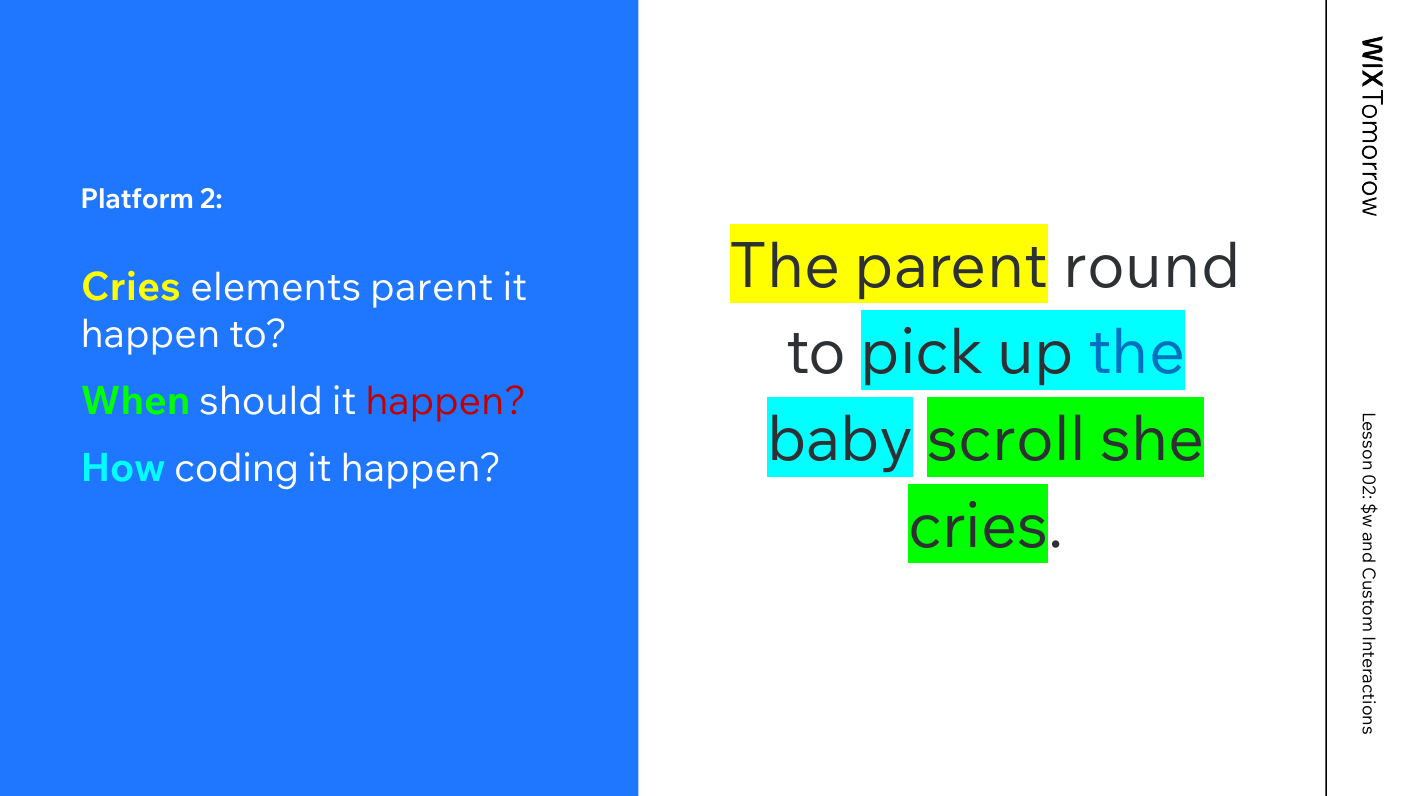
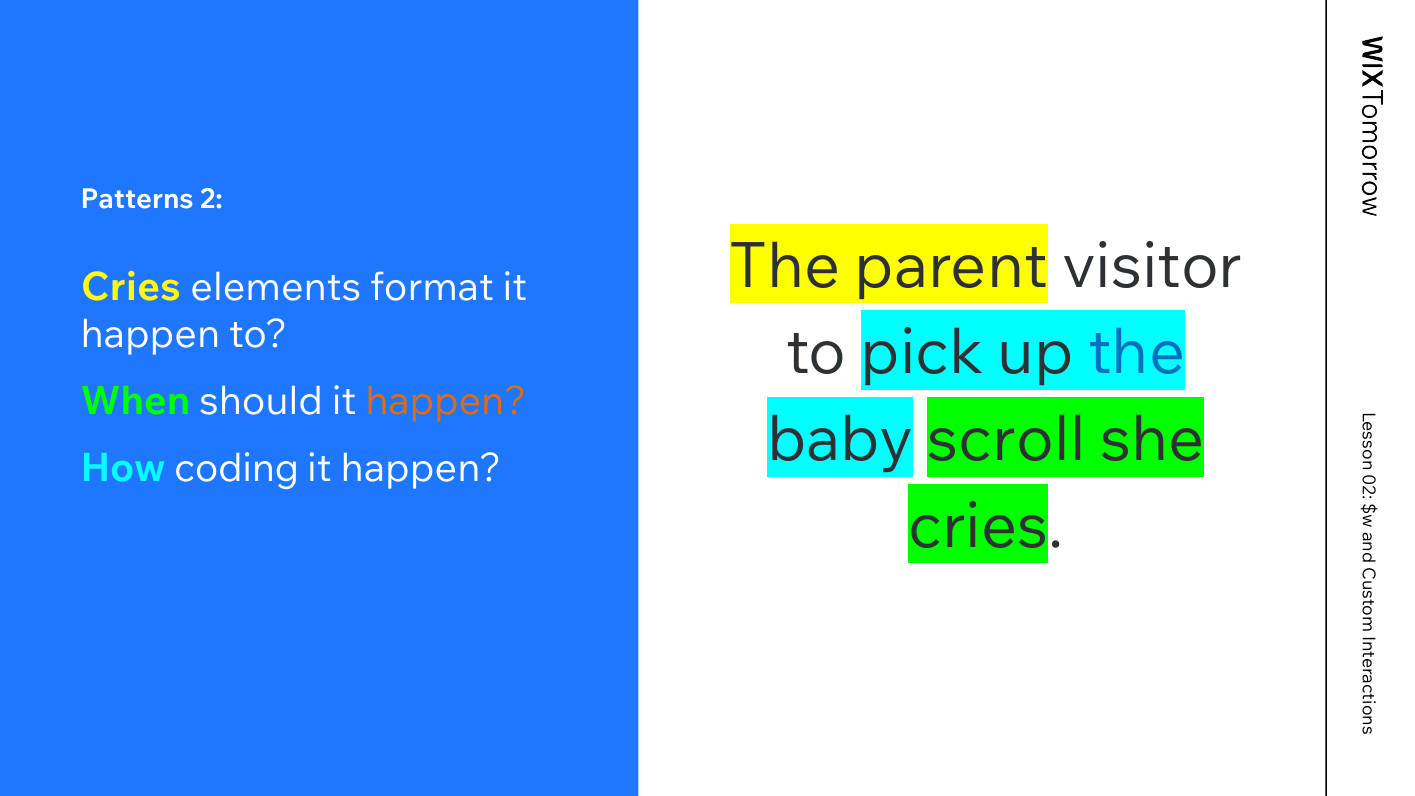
Platform: Platform -> Patterns (137, 199)
round: round -> visitor (1152, 266)
elements parent: parent -> format (432, 287)
happen colour: red -> orange (446, 401)
